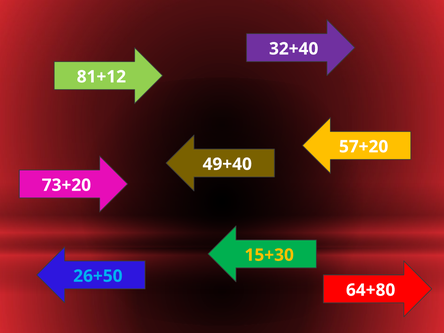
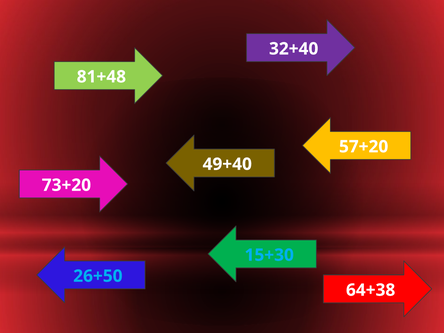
81+12: 81+12 -> 81+48 (101, 77)
15+30 colour: yellow -> light blue (269, 255)
64+80: 64+80 -> 64+38 (371, 290)
